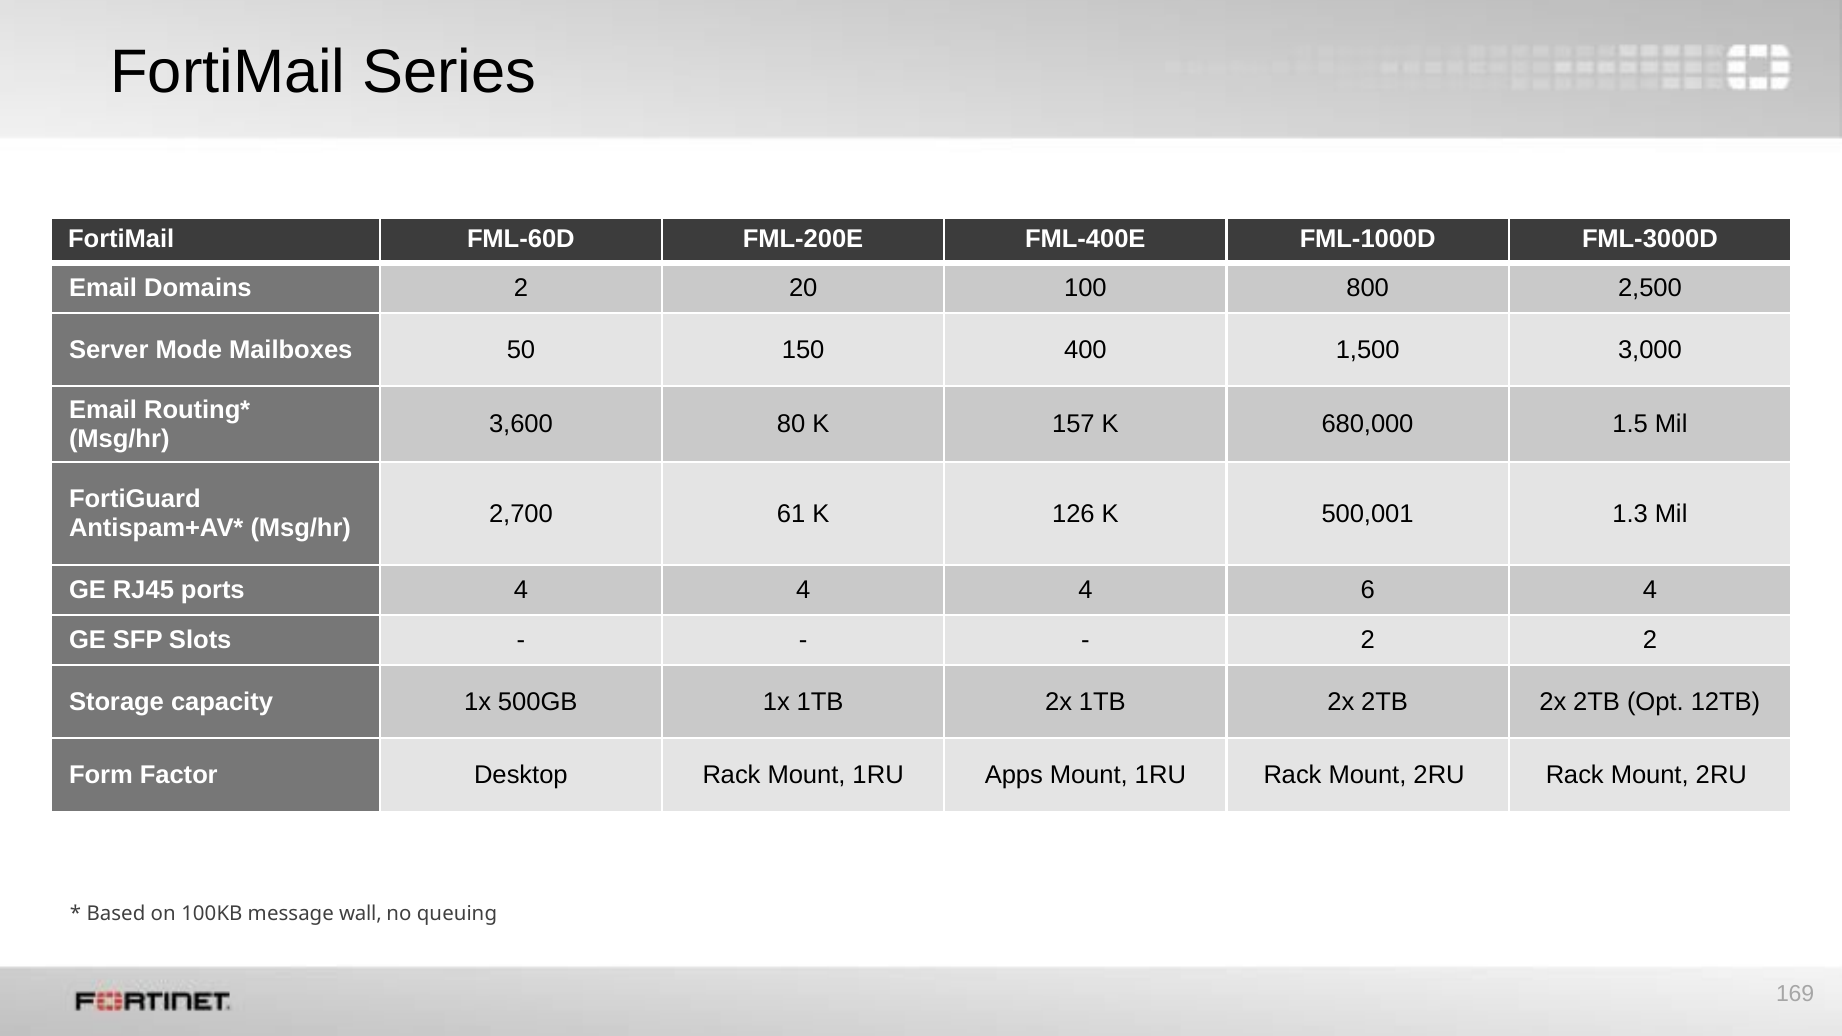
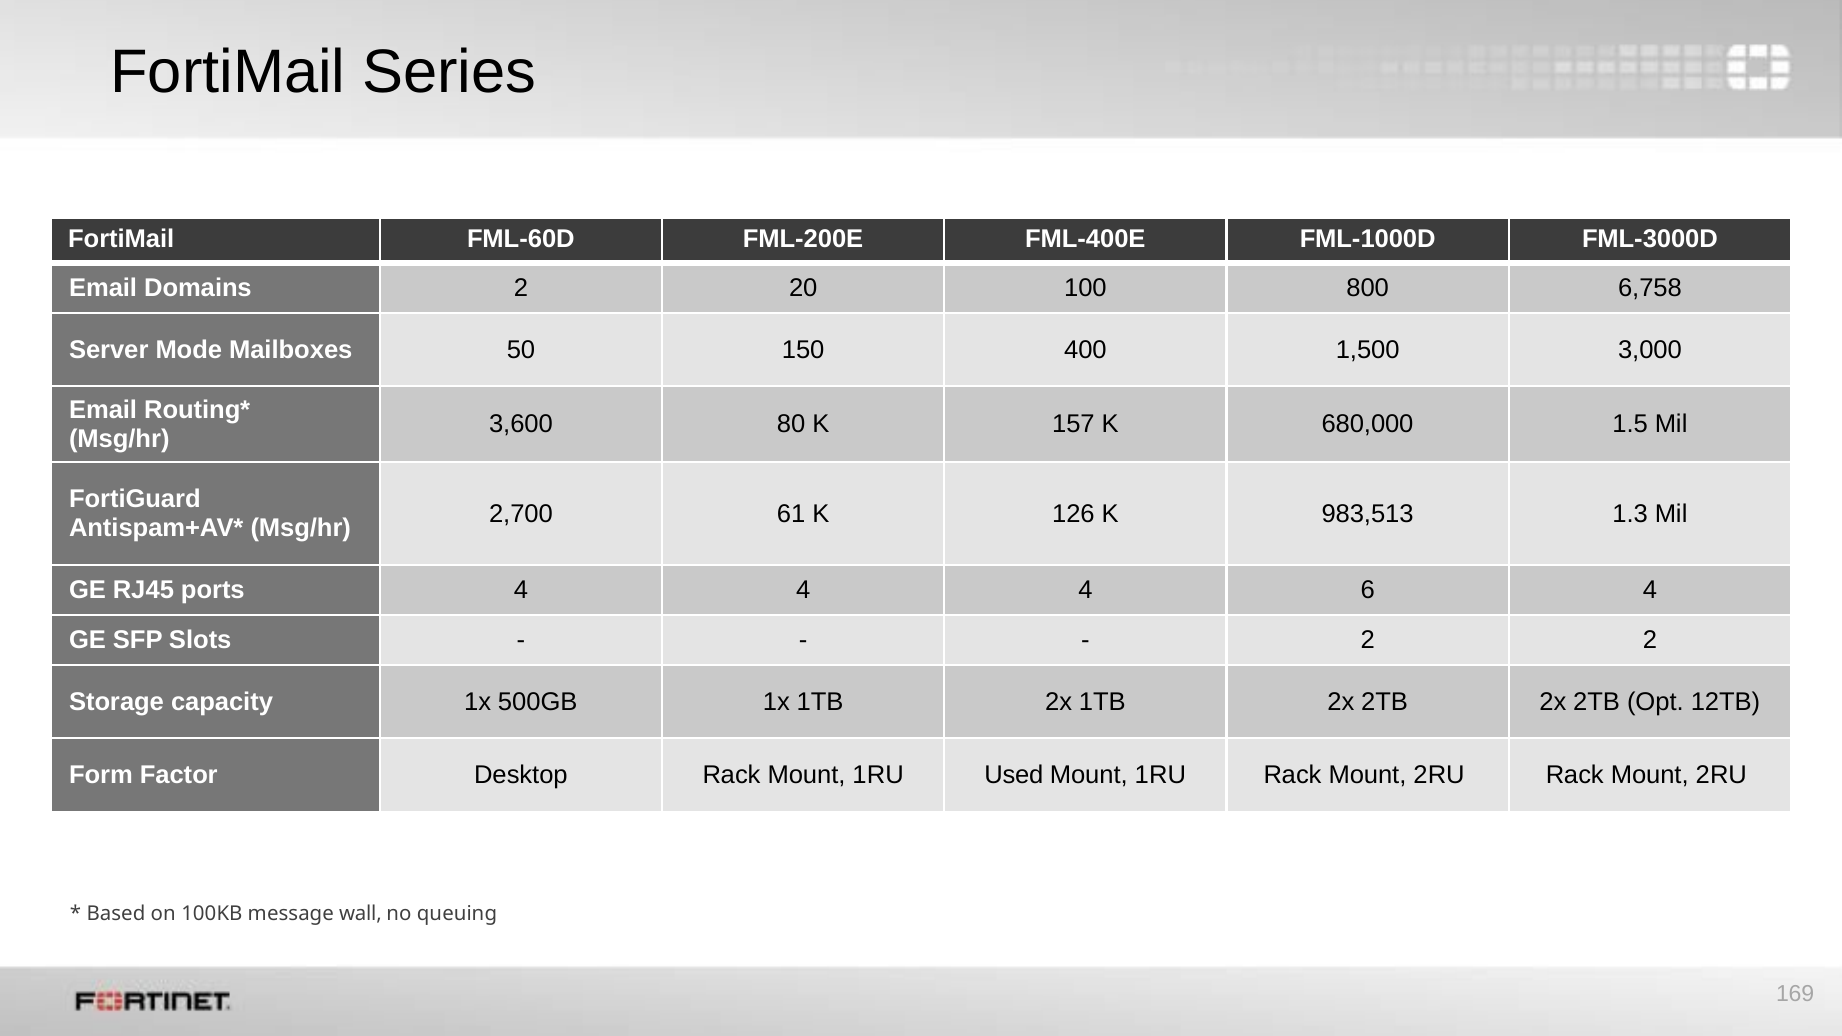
2,500: 2,500 -> 6,758 (1650, 288)
500,001: 500,001 -> 983,513 (1368, 514)
Apps: Apps -> Used (1014, 776)
